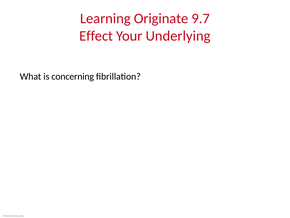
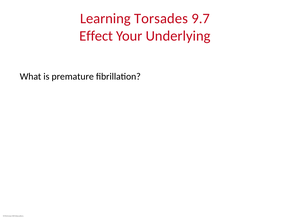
Originate: Originate -> Torsades (161, 18)
concerning: concerning -> premature (73, 76)
